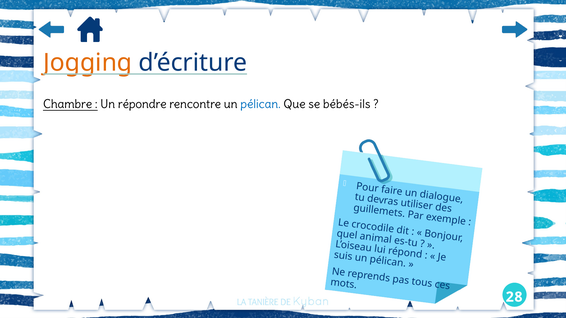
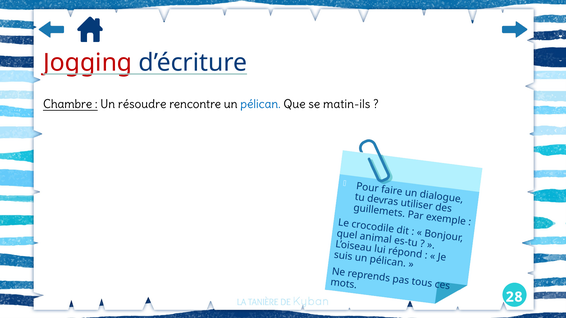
Jogging colour: orange -> red (88, 63)
répondre: répondre -> résoudre (142, 104)
bébés-ils: bébés-ils -> matin-ils (347, 104)
